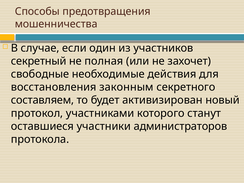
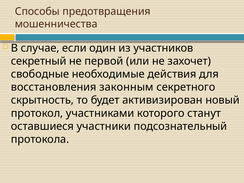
полная: полная -> первой (104, 61)
составляем: составляем -> скрытность (42, 100)
администраторов: администраторов -> подсознательный (180, 126)
